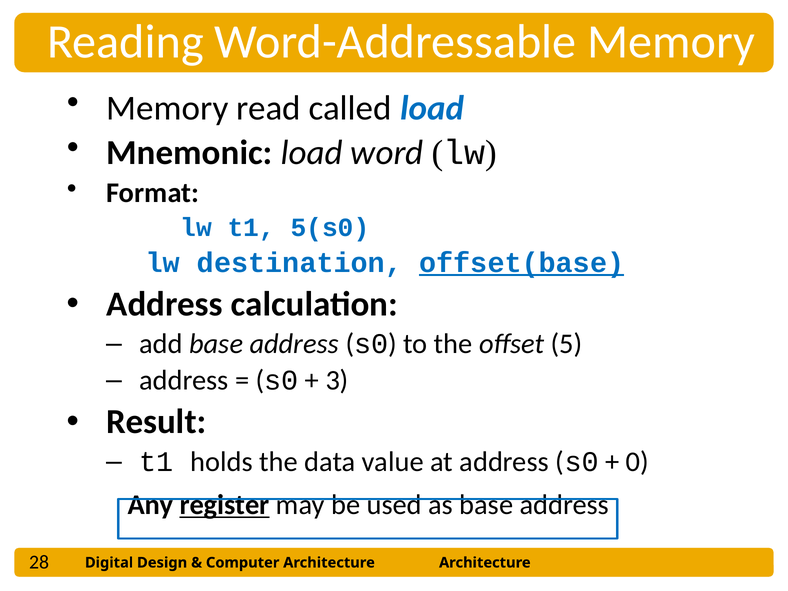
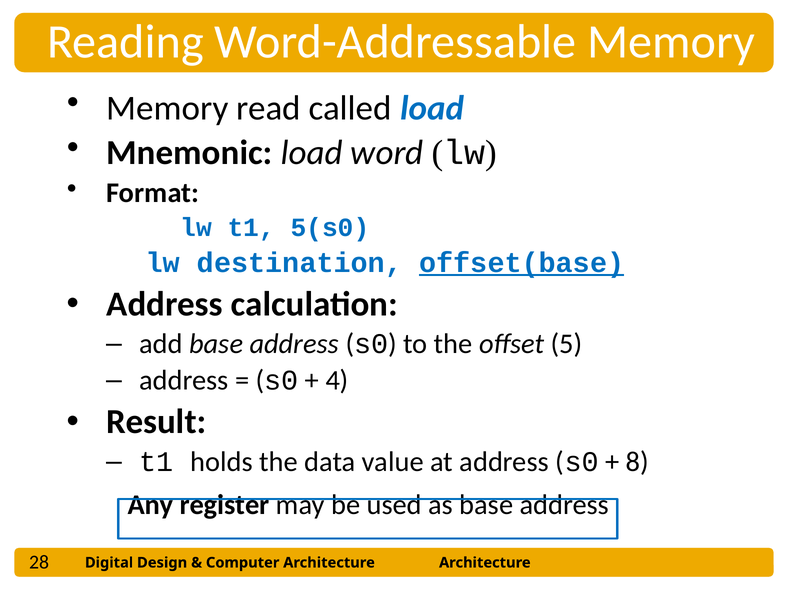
3: 3 -> 4 (337, 380)
0: 0 -> 8 (637, 462)
register underline: present -> none (225, 505)
